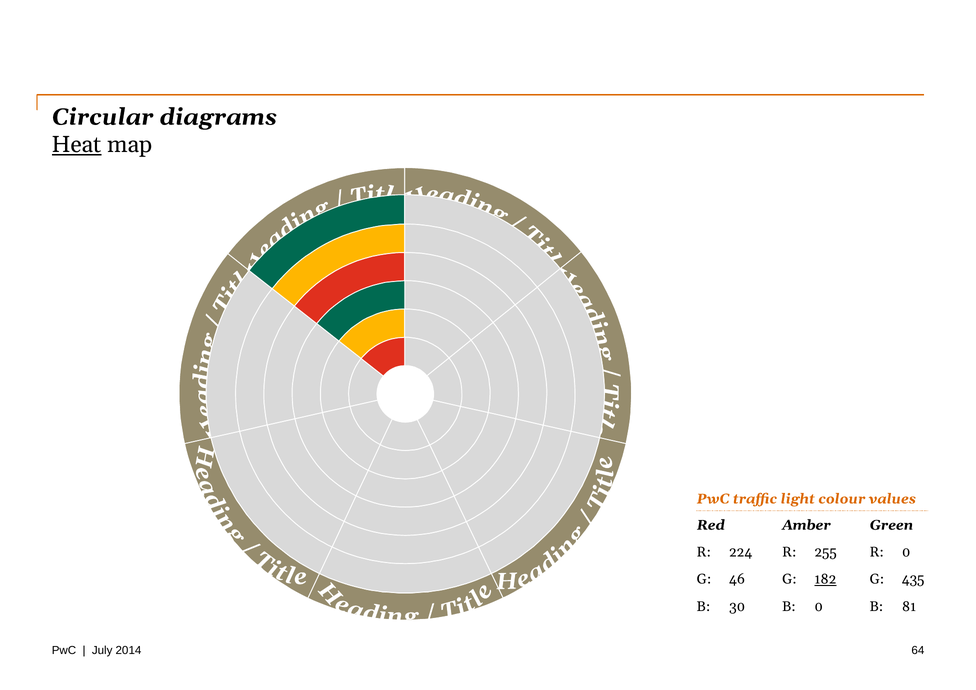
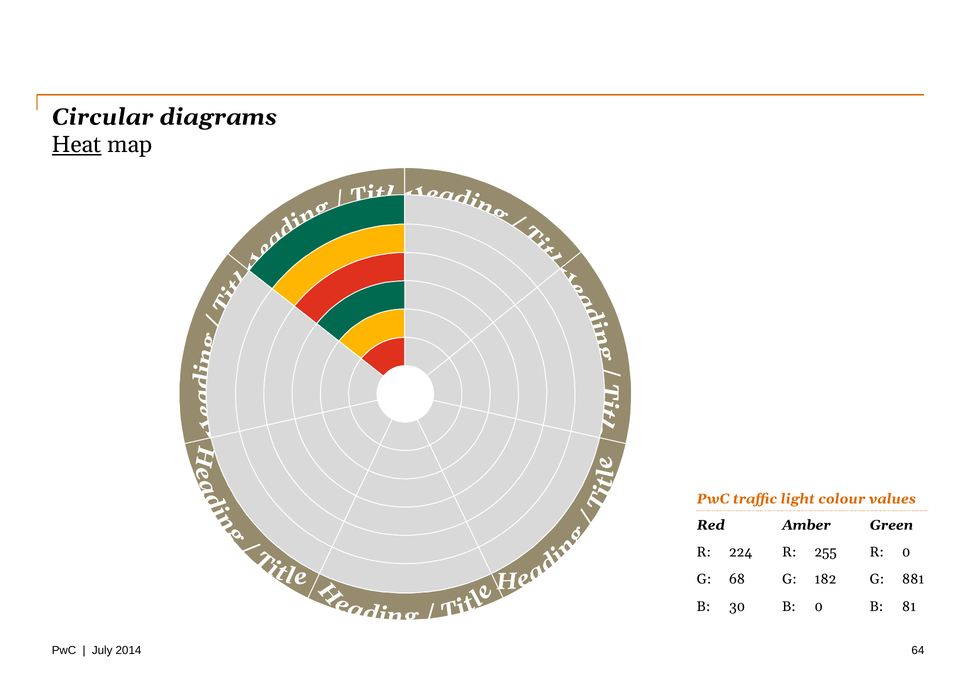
46: 46 -> 68 (737, 579)
182 underline: present -> none (825, 579)
435: 435 -> 881 (913, 579)
